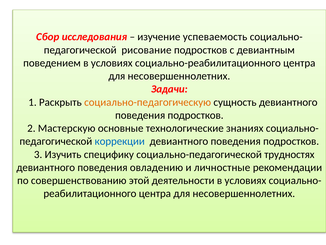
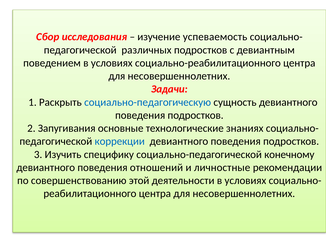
рисование: рисование -> различных (146, 50)
социально-педагогическую colour: orange -> blue (148, 102)
Мастерскую: Мастерскую -> Запугивания (67, 128)
трудностях: трудностях -> конечному (289, 154)
овладению: овладению -> отношений (156, 167)
